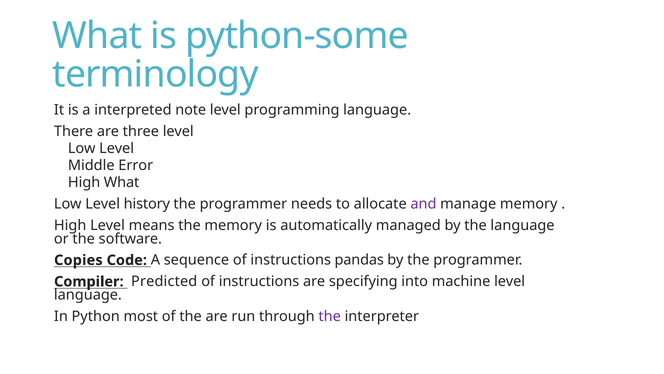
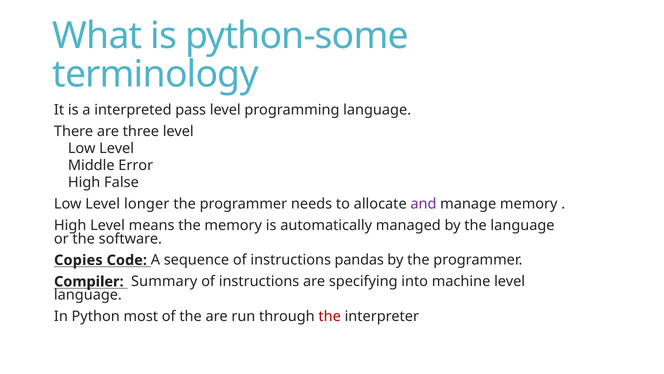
note: note -> pass (191, 110)
High What: What -> False (121, 182)
history: history -> longer (147, 204)
Predicted: Predicted -> Summary (164, 281)
the colour: purple -> red (330, 316)
